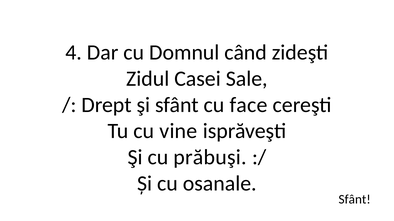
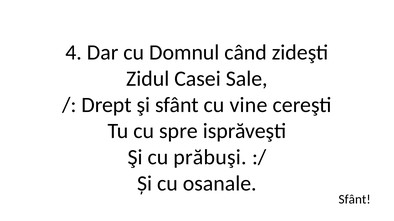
face: face -> vine (248, 105)
vine: vine -> spre (178, 131)
